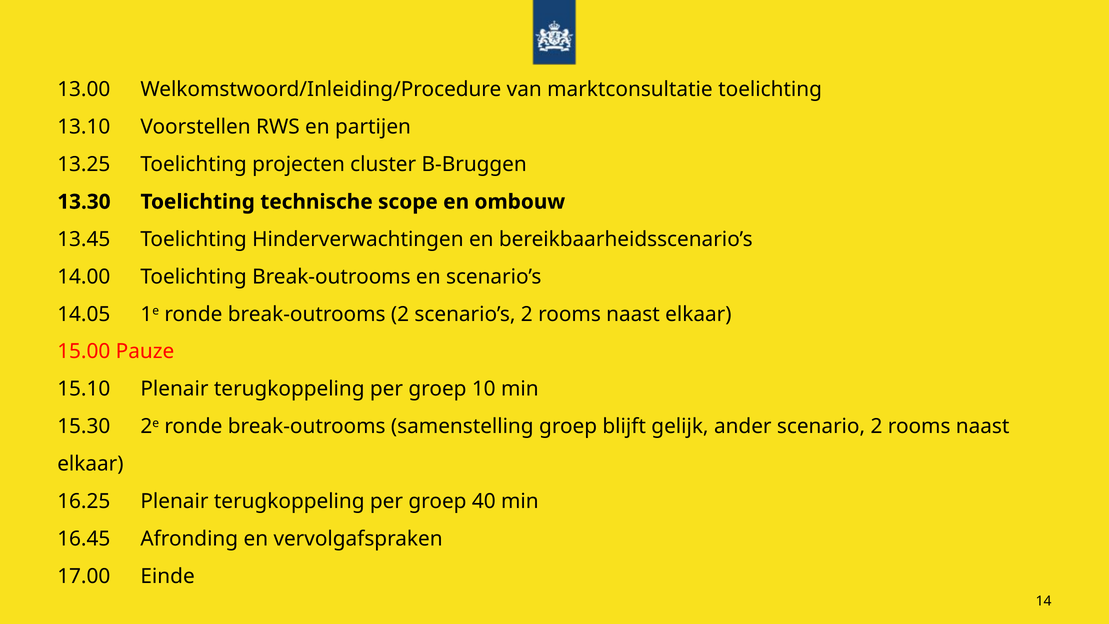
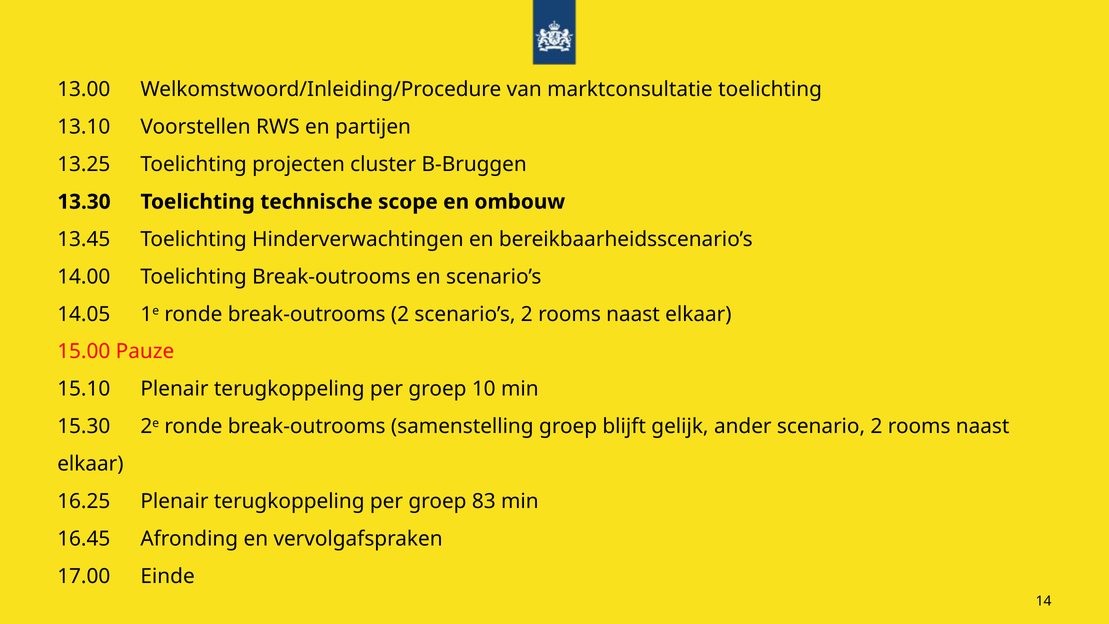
40: 40 -> 83 (484, 501)
